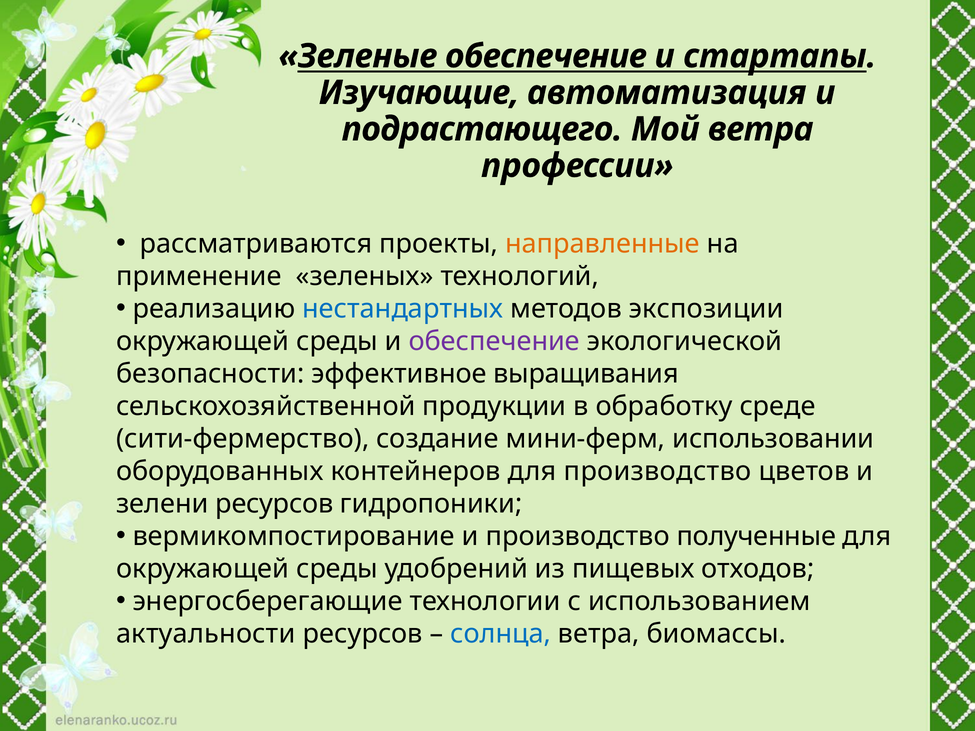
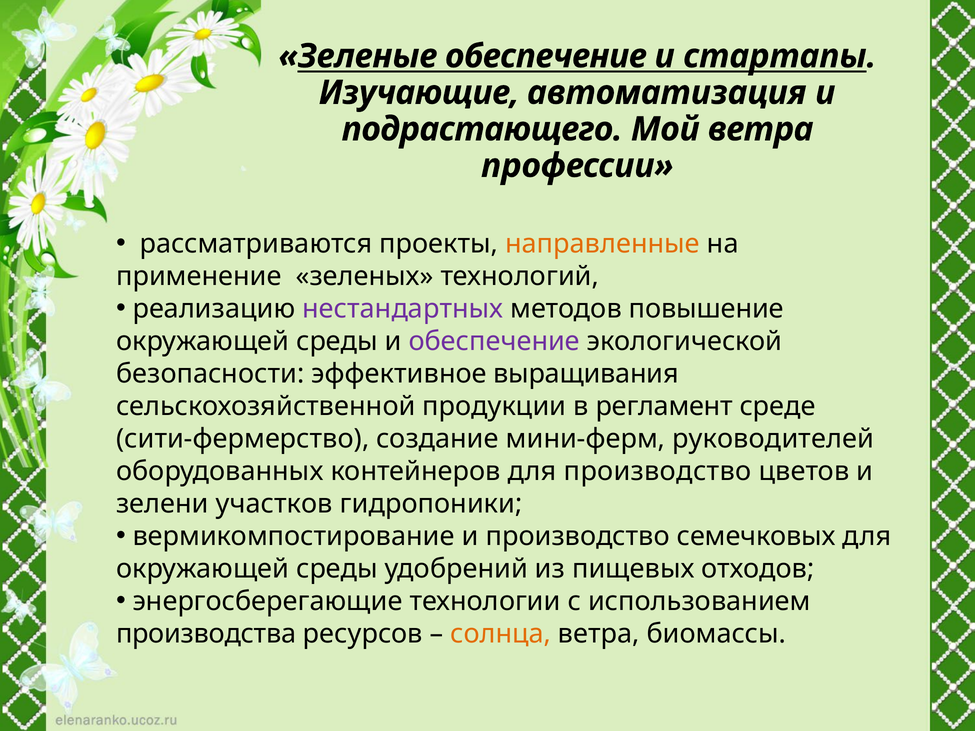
нестандартных colour: blue -> purple (403, 309)
экспозиции: экспозиции -> повышение (706, 309)
обработку: обработку -> регламент (664, 406)
использовании: использовании -> руководителей (773, 439)
зелени ресурсов: ресурсов -> участков (274, 504)
полученные: полученные -> семечковых (756, 536)
актуальности: актуальности -> производства (206, 634)
солнца colour: blue -> orange (501, 634)
